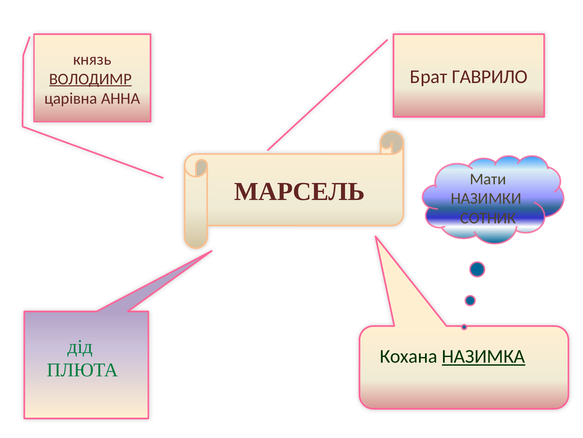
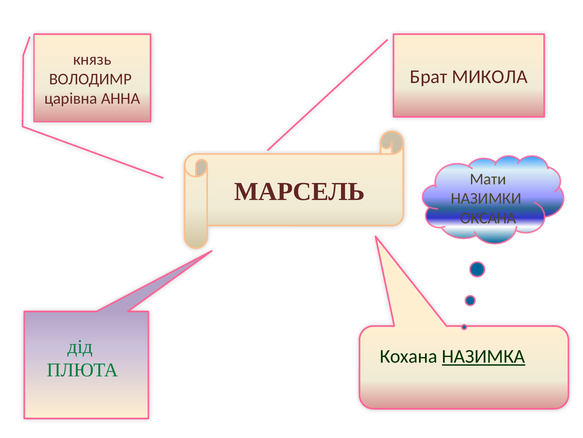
ГАВРИЛО: ГАВРИЛО -> МИКОЛА (490, 77)
ВОЛОДИМР underline: present -> none (90, 79)
СОТНИК: СОТНИК -> ОКСАНА (488, 218)
